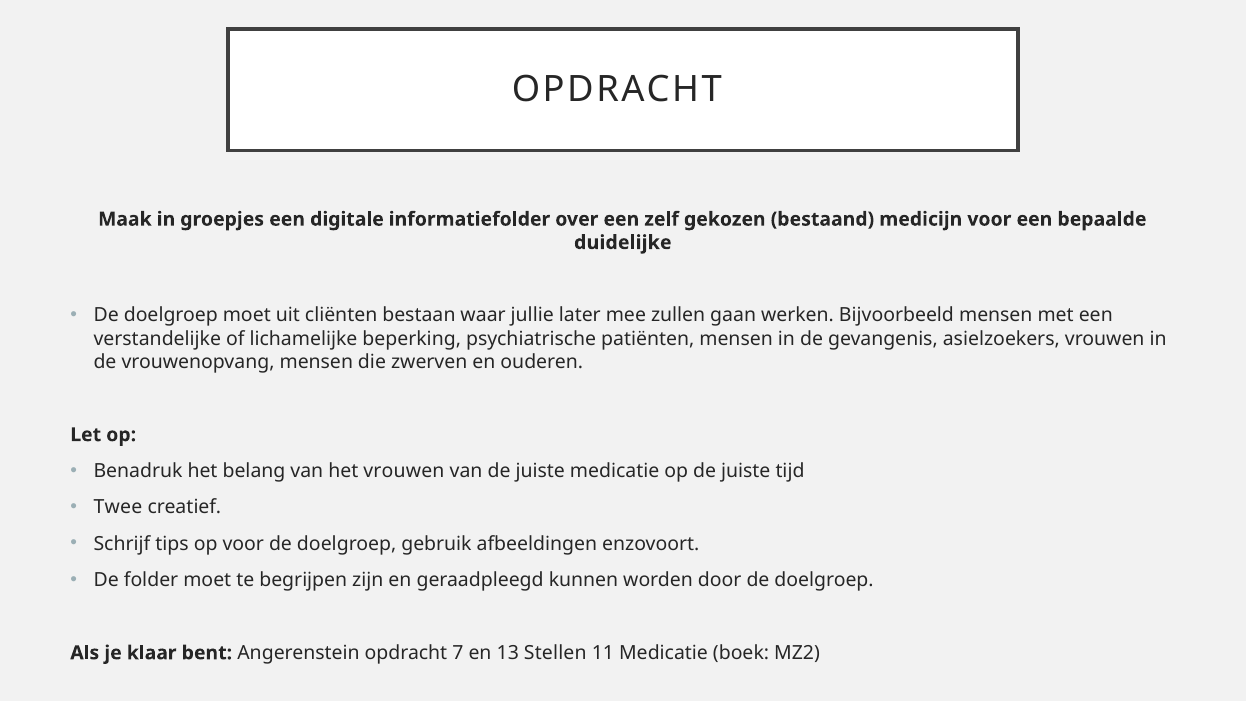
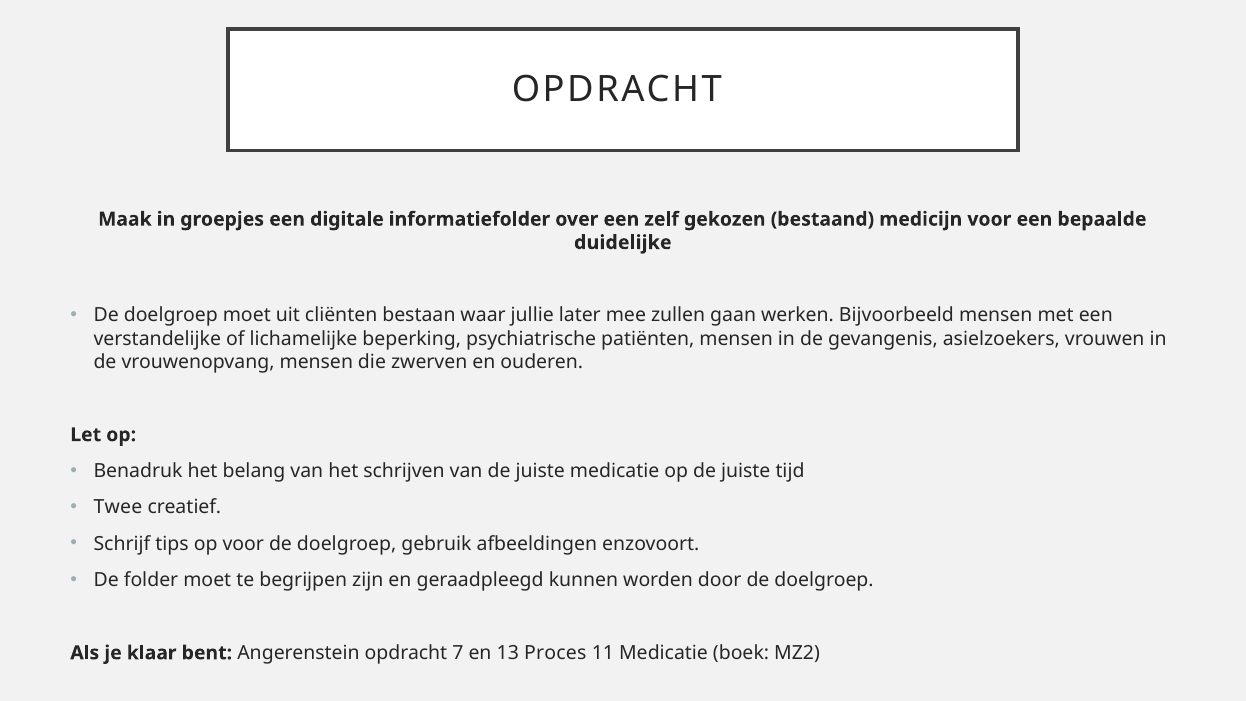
het vrouwen: vrouwen -> schrijven (404, 471)
Stellen: Stellen -> Proces (555, 653)
